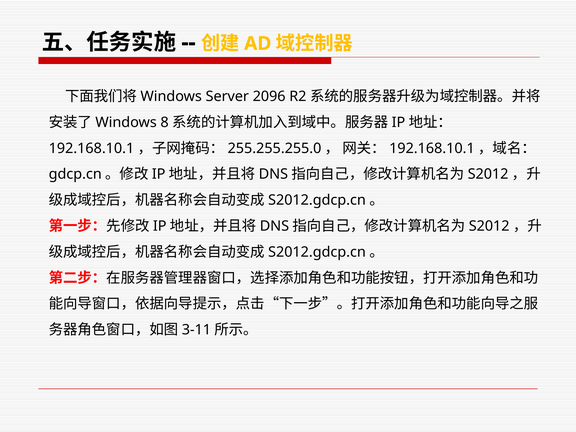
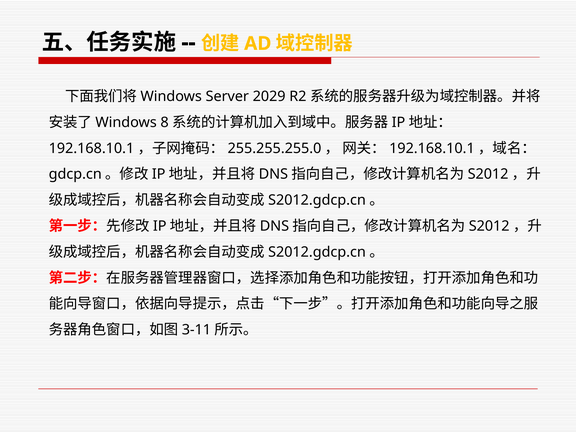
2096: 2096 -> 2029 (269, 96)
